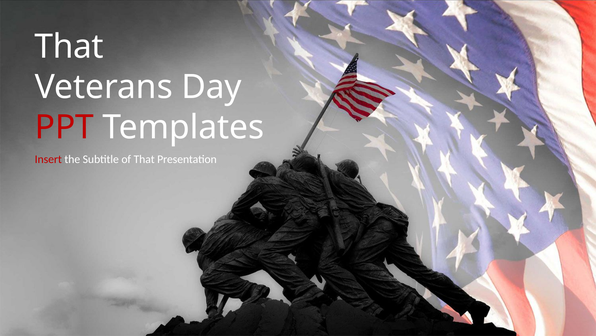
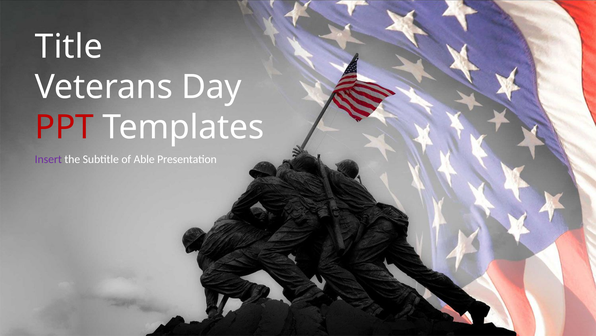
That: That -> Title (69, 47)
Insert colour: red -> purple (48, 159)
of That: That -> Able (144, 159)
